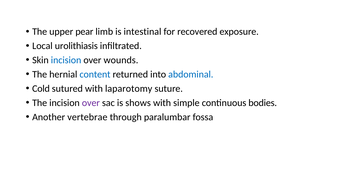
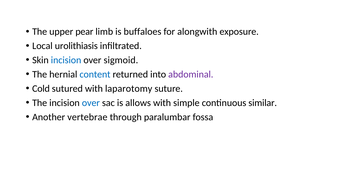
intestinal: intestinal -> buffaloes (143, 32)
recovered: recovered -> alongwith (197, 32)
wounds: wounds -> sigmoid (121, 60)
abdominal colour: blue -> purple (191, 74)
over colour: purple -> blue (91, 103)
shows: shows -> allows (138, 103)
bodies: bodies -> similar (263, 103)
